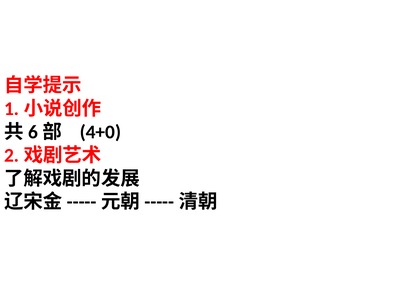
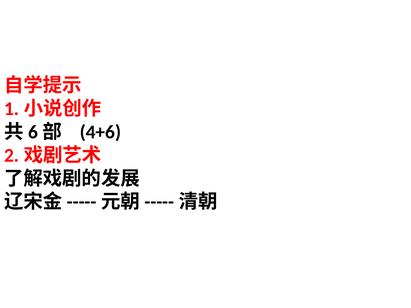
4+0: 4+0 -> 4+6 (100, 132)
